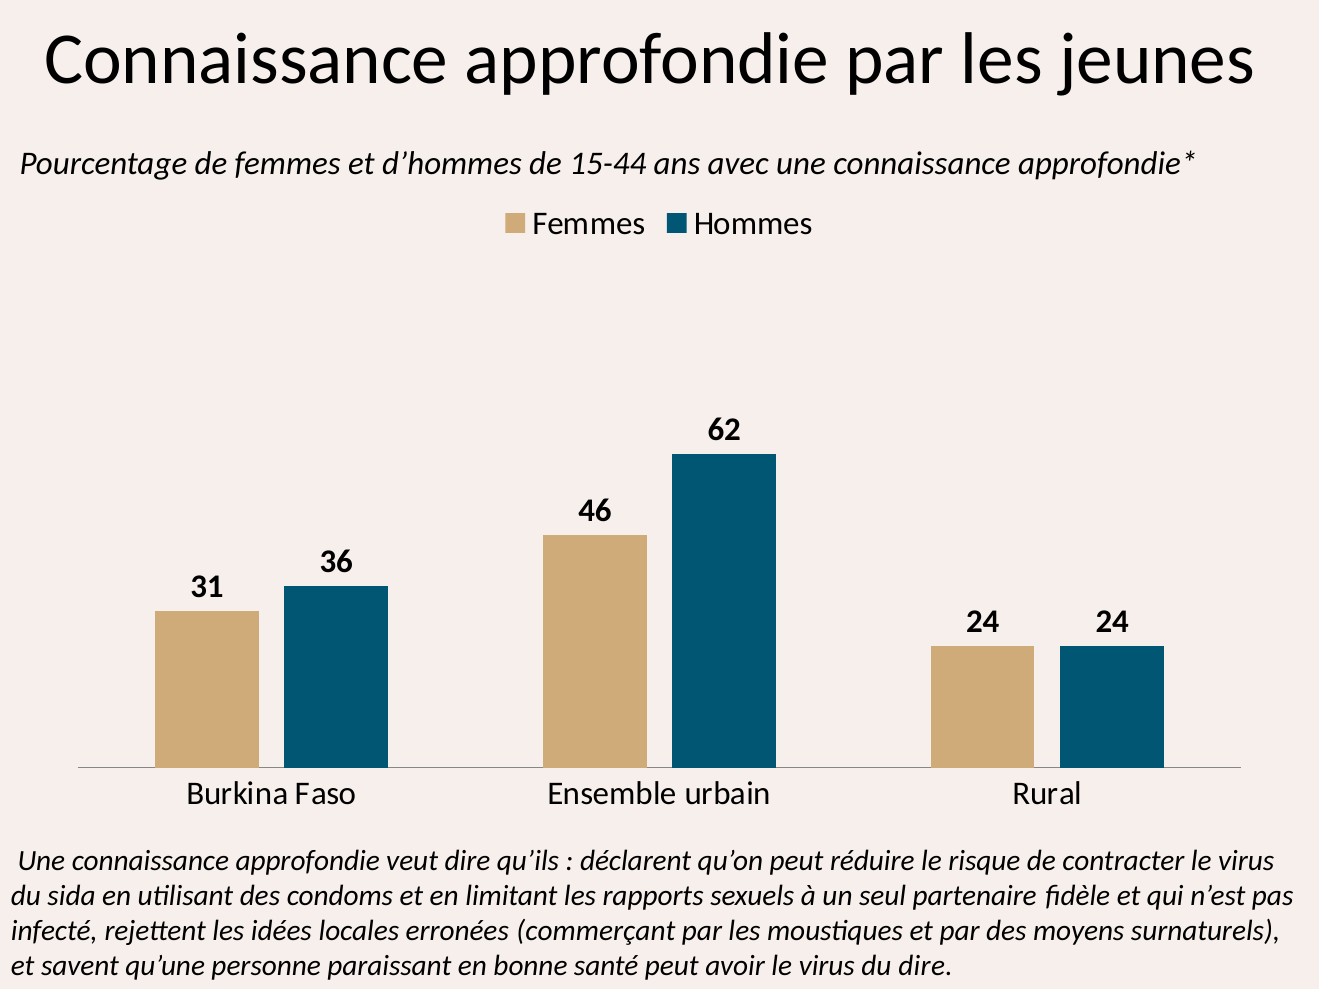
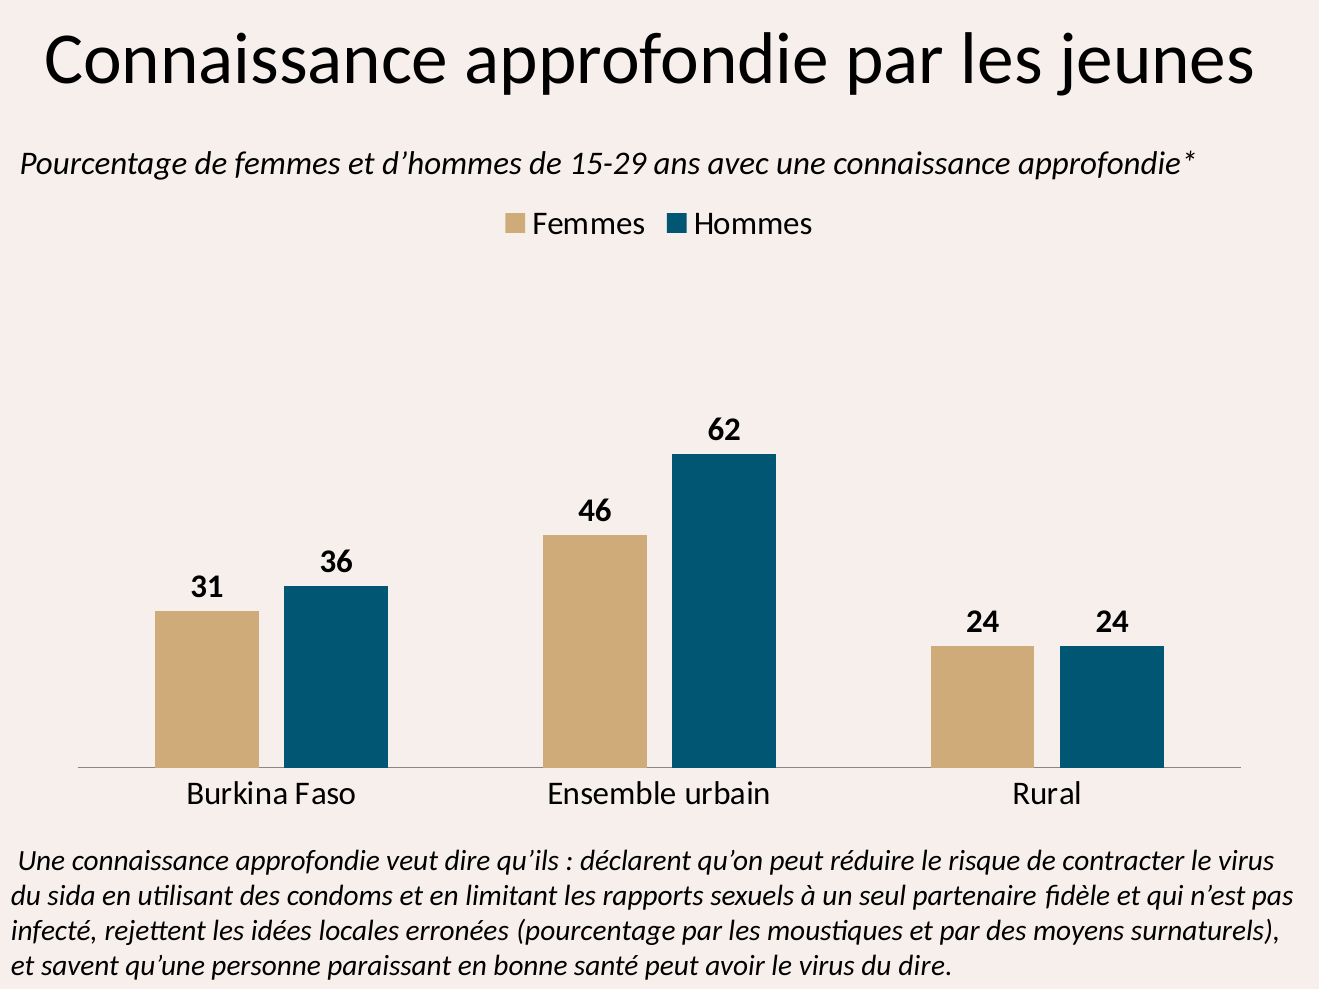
15-44: 15-44 -> 15-29 (608, 164)
erronées commerçant: commerçant -> pourcentage (596, 931)
